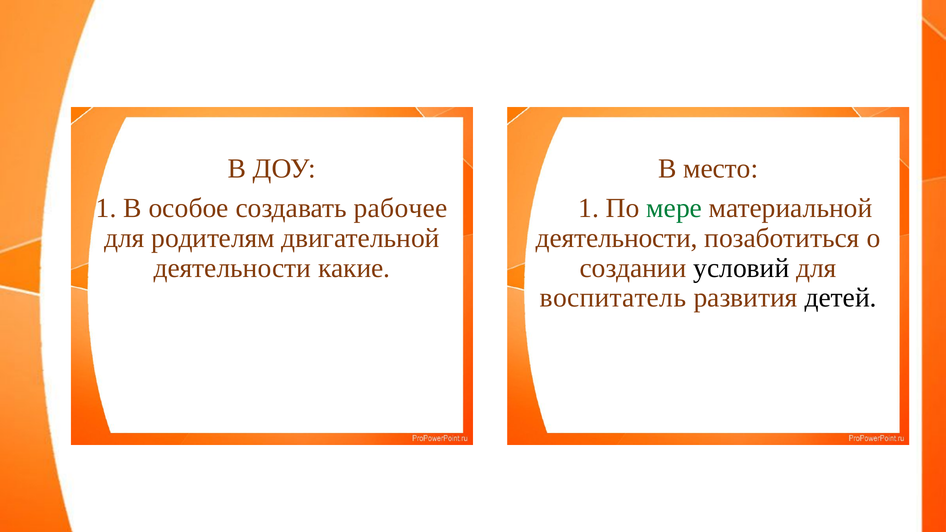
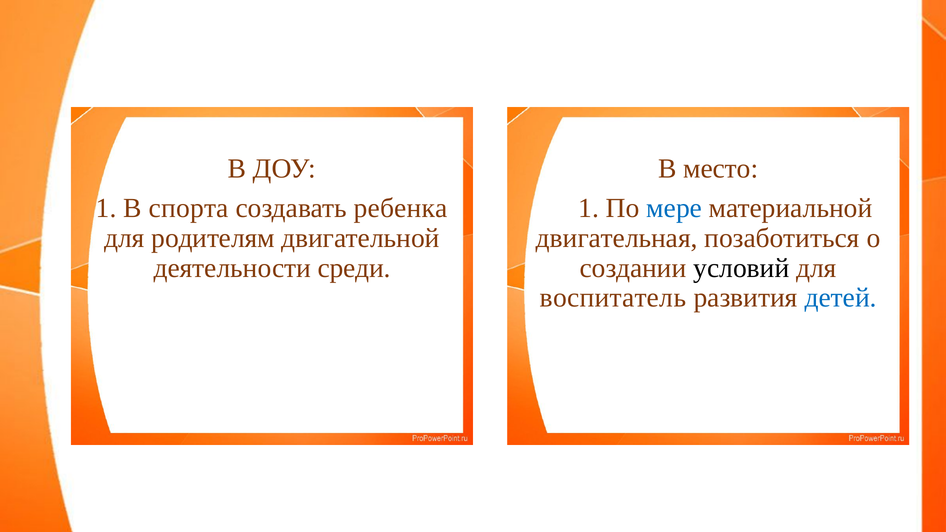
особое: особое -> спорта (189, 208)
рабочее: рабочее -> ребенка (401, 208)
мере colour: green -> blue (674, 208)
деятельности: деятельности -> двигательная (617, 238)
какие: какие -> среди (354, 268)
детей colour: black -> blue (841, 298)
